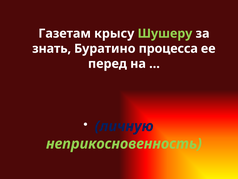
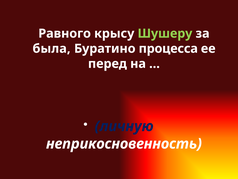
Газетам: Газетам -> Равного (65, 33)
знать: знать -> была (52, 48)
неприкосновенность colour: light green -> white (124, 143)
